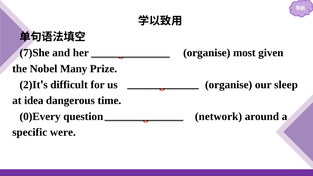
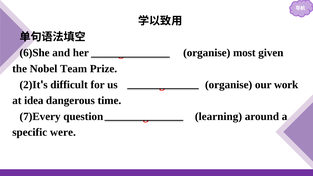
7)She: 7)She -> 6)She (35, 53)
Many: Many -> Team (74, 69)
sleep: sleep -> work (286, 85)
0)Every: 0)Every -> 7)Every (40, 116)
network: network -> learning (218, 116)
